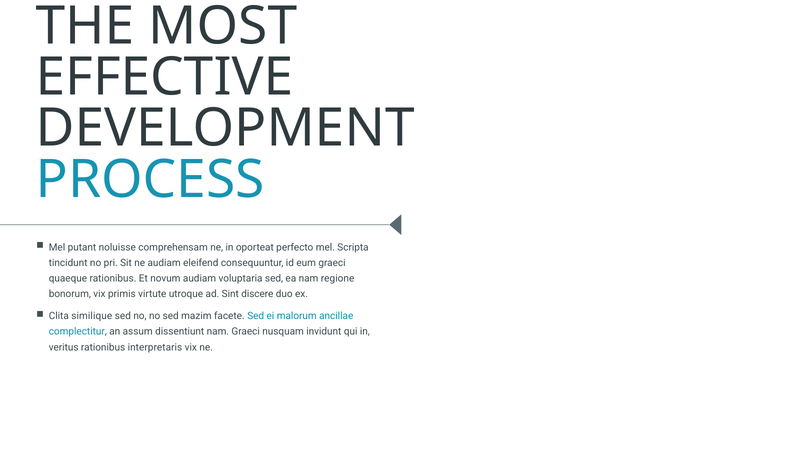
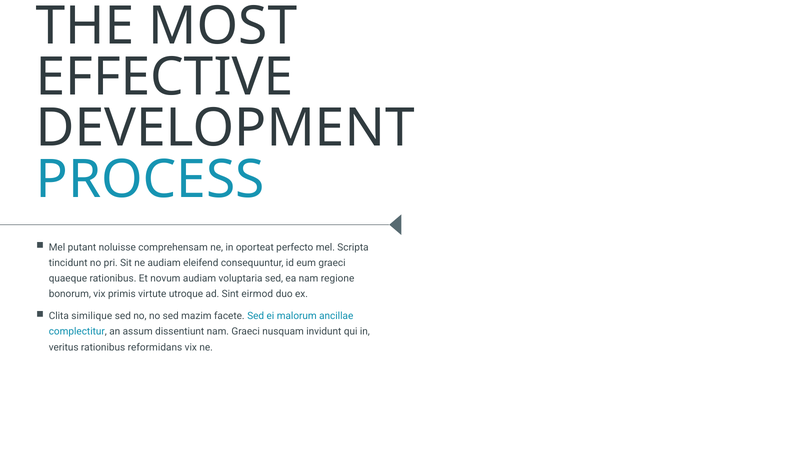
discere: discere -> eirmod (257, 294)
interpretaris: interpretaris -> reformidans (155, 348)
